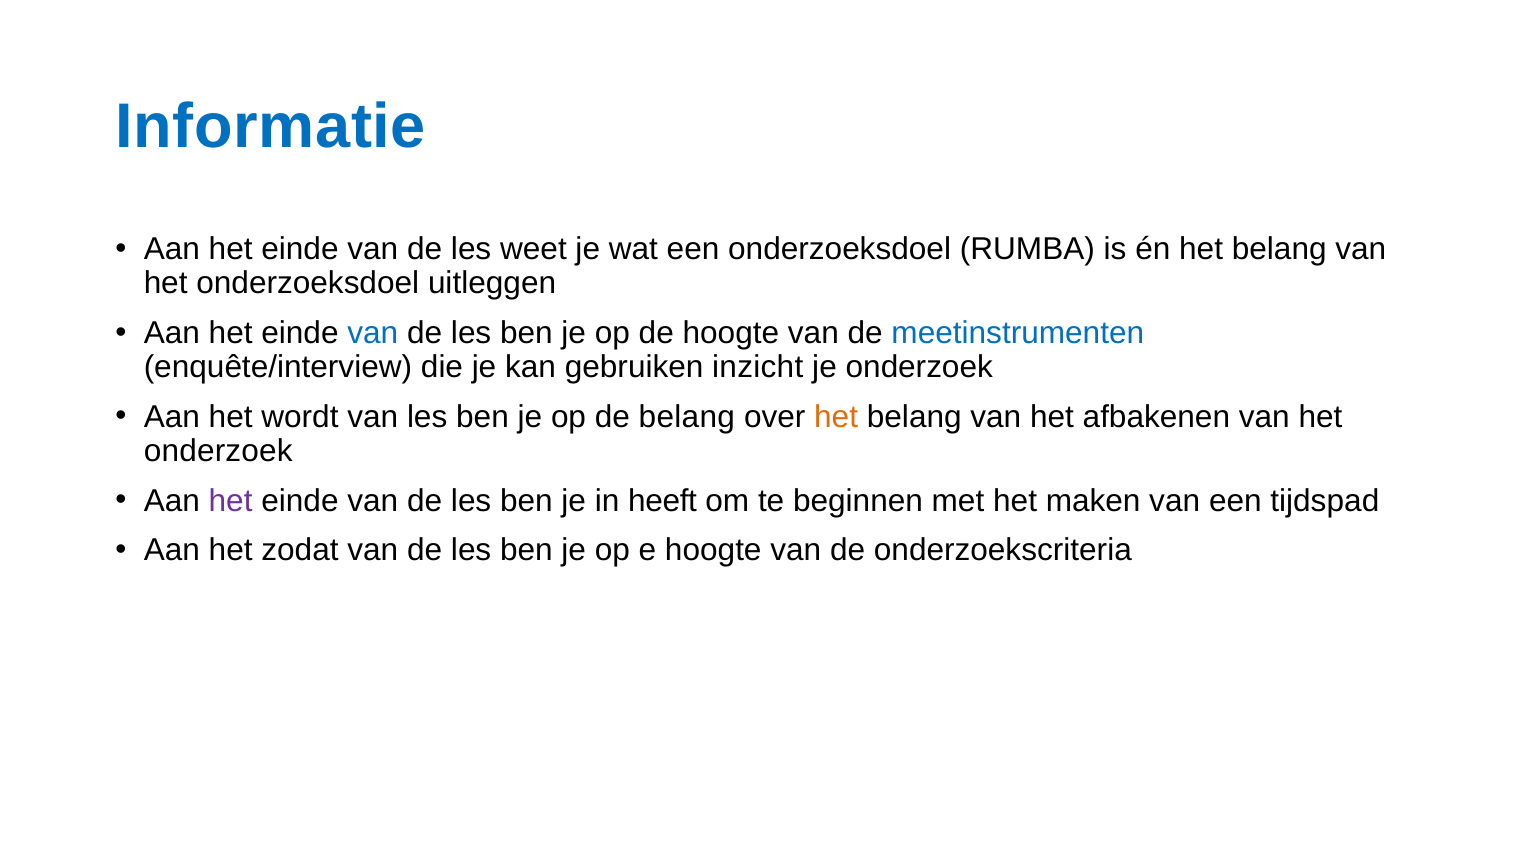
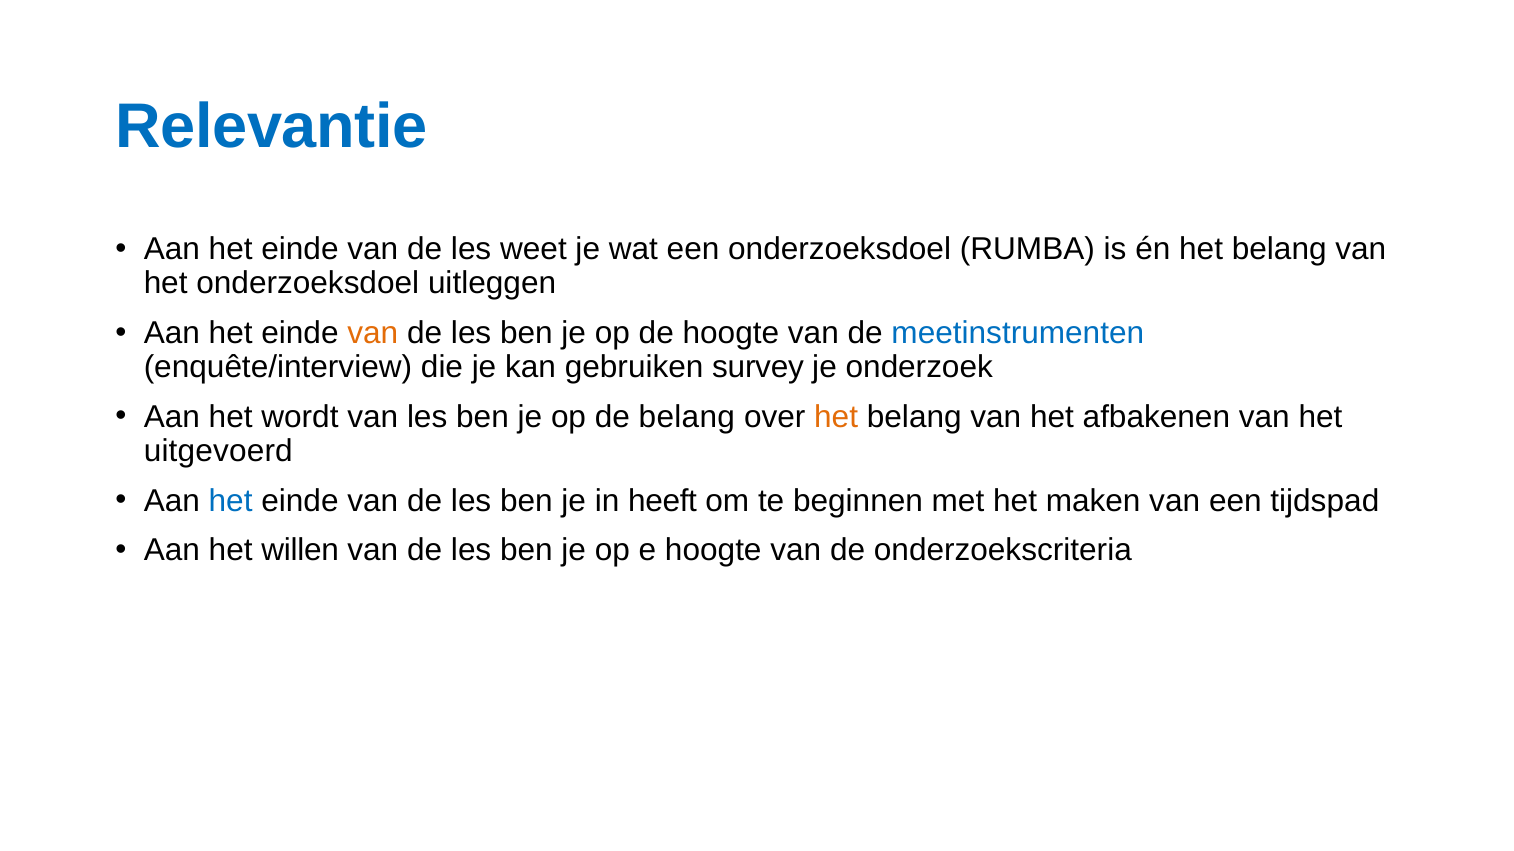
Informatie: Informatie -> Relevantie (271, 127)
van colour: blue -> orange (373, 333)
inzicht: inzicht -> survey (758, 367)
onderzoek: onderzoek -> uitgevoerd (218, 451)
het colour: purple -> blue (231, 501)
zodat: zodat -> willen (300, 551)
